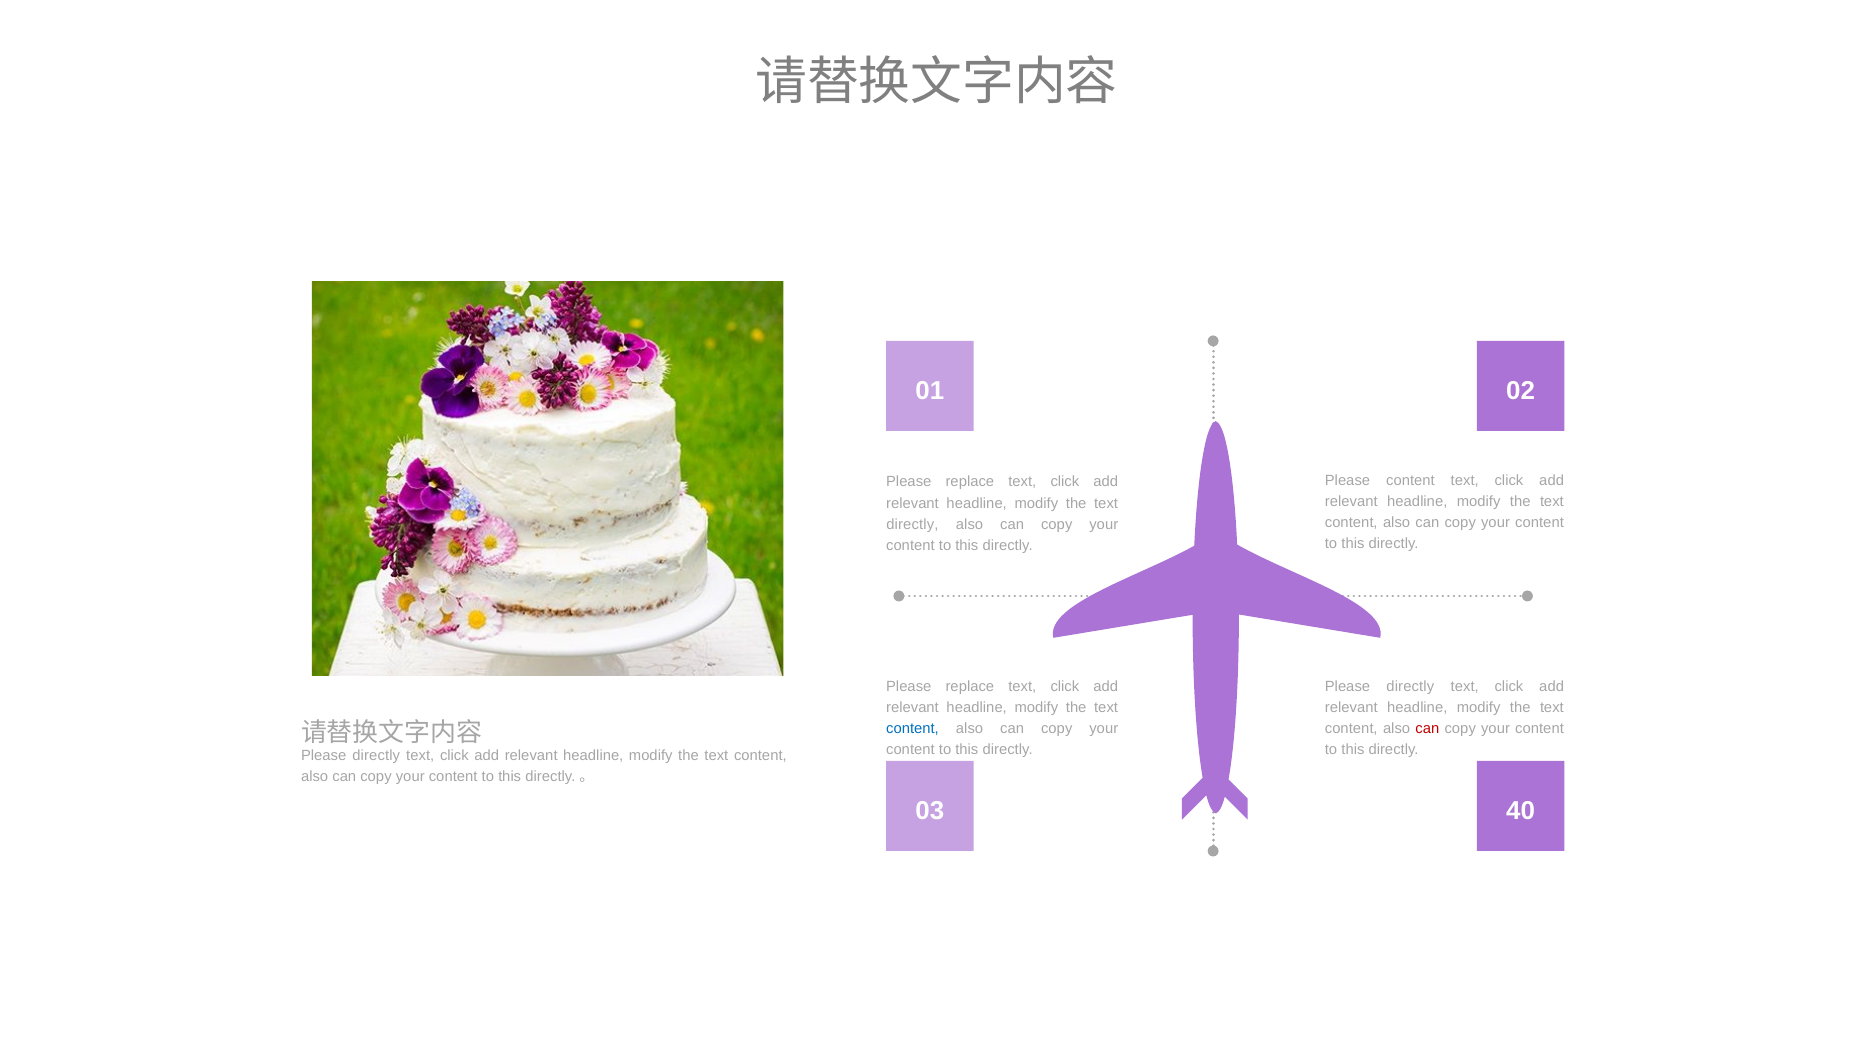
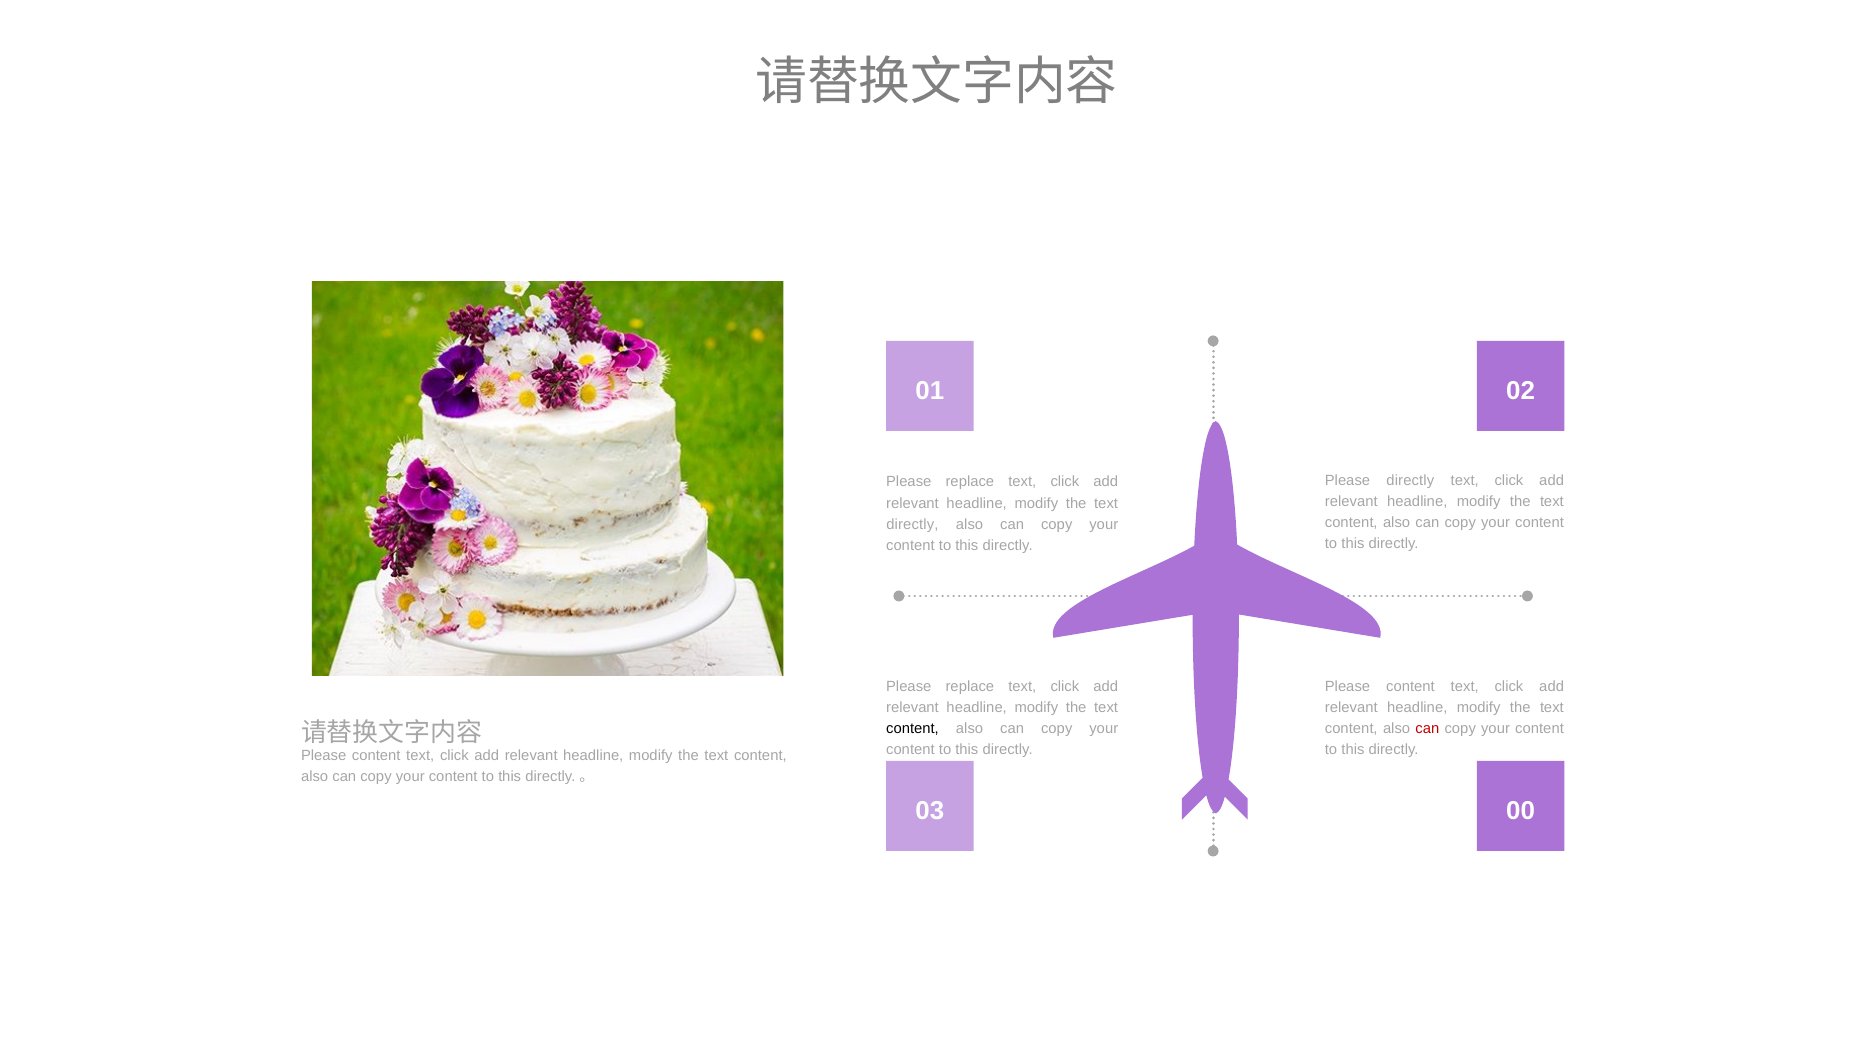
Please content: content -> directly (1410, 480)
directly: directly -> content (1410, 687)
content colour: blue -> black (912, 729)
directly: directly -> content (376, 756)
40: 40 -> 00 (1521, 811)
